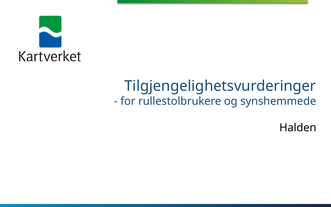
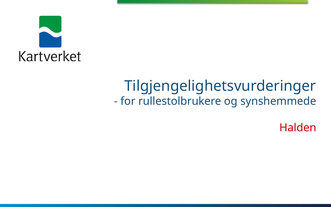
Halden colour: black -> red (298, 128)
